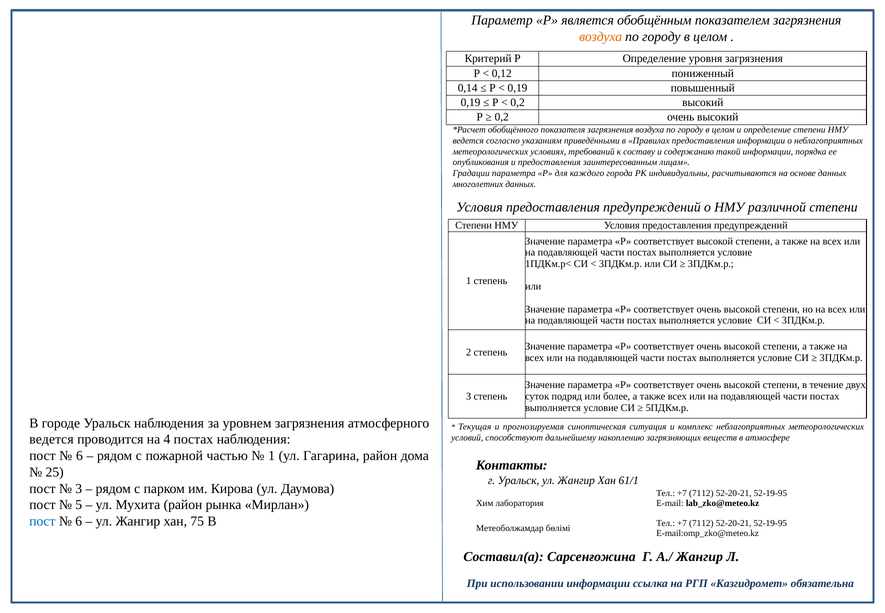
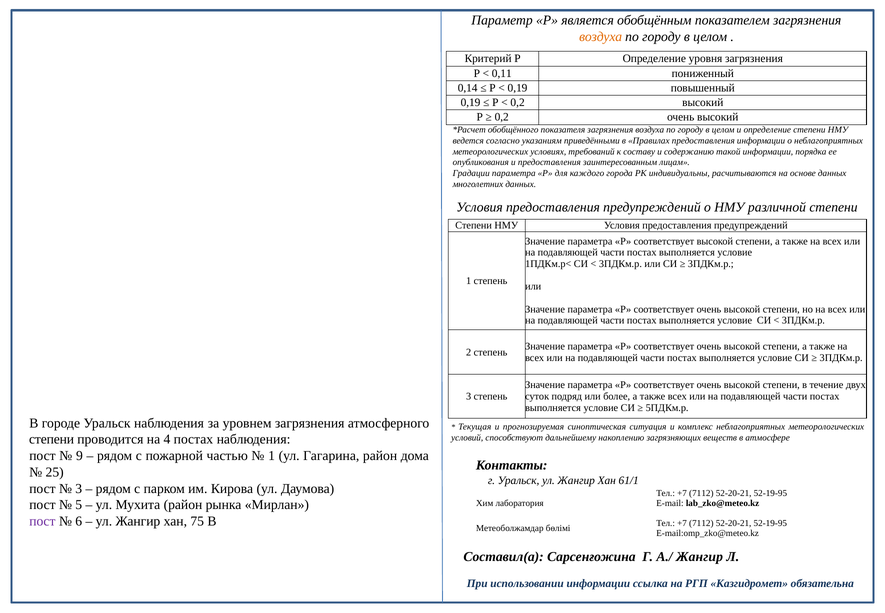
0,12: 0,12 -> 0,11 (502, 73)
ведется: ведется -> степени (52, 439)
6: 6 -> 9 (79, 456)
пост colour: blue -> purple (42, 521)
